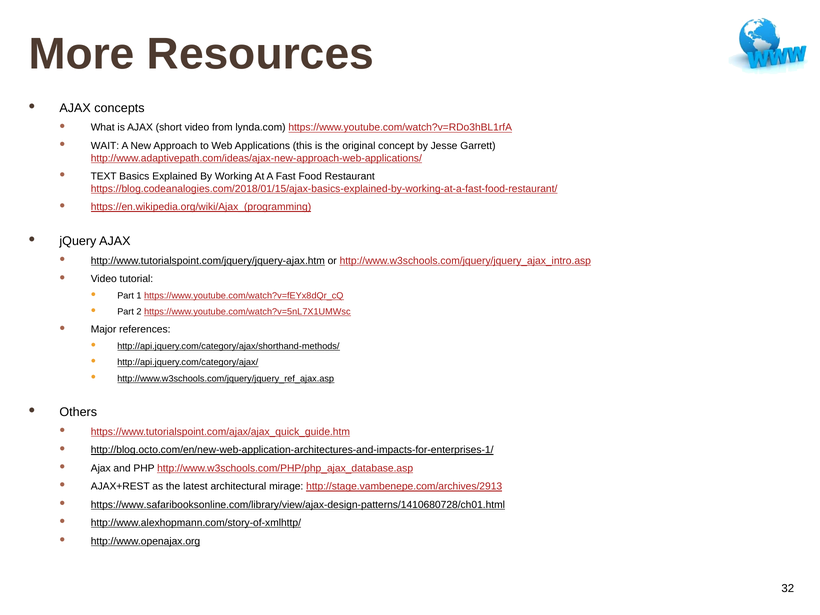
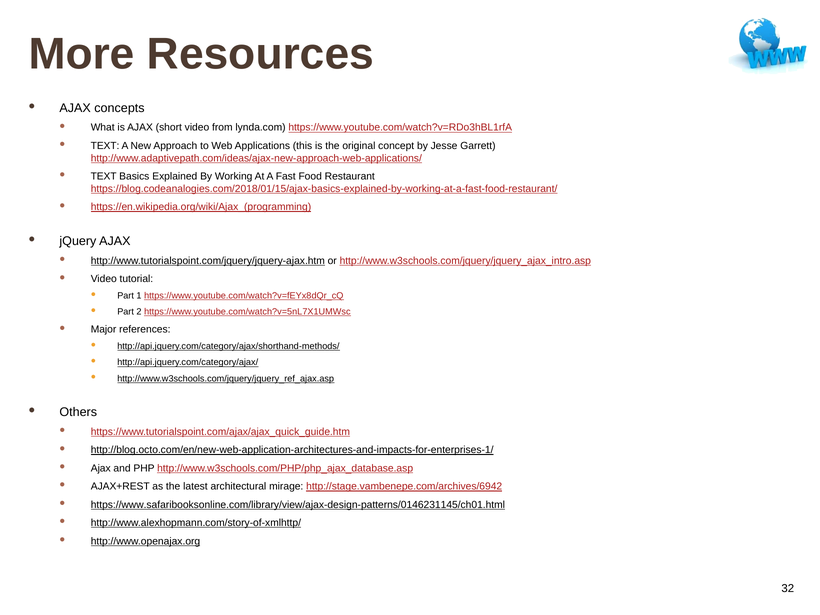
WAIT: WAIT -> TEXT (105, 146)
http://stage.vambenepe.com/archives/2913: http://stage.vambenepe.com/archives/2913 -> http://stage.vambenepe.com/archives/6942 (404, 486)
https://www.safaribooksonline.com/library/view/ajax-design-patterns/1410680728/ch01.html: https://www.safaribooksonline.com/library/view/ajax-design-patterns/1410680728/ch01.html -> https://www.safaribooksonline.com/library/view/ajax-design-patterns/0146231145/ch01.html (298, 505)
